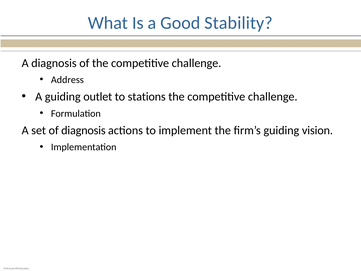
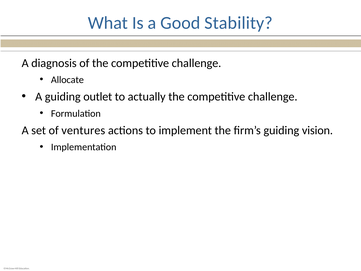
Address: Address -> Allocate (67, 80)
stations: stations -> actually (147, 97)
of diagnosis: diagnosis -> ventures (83, 130)
